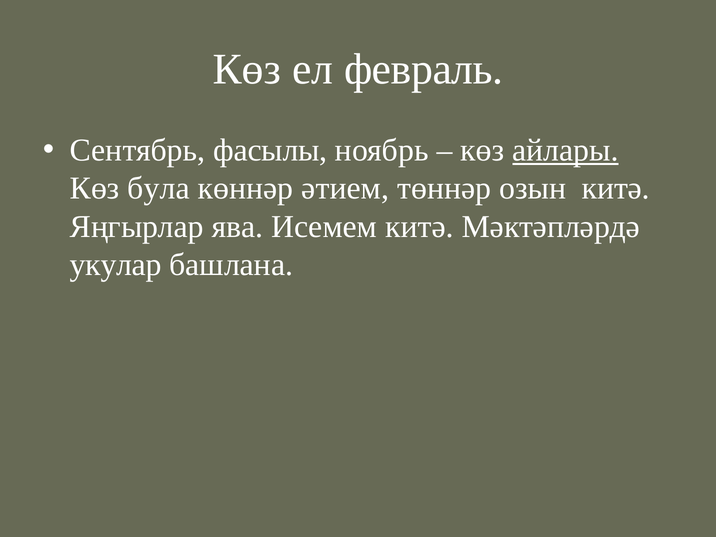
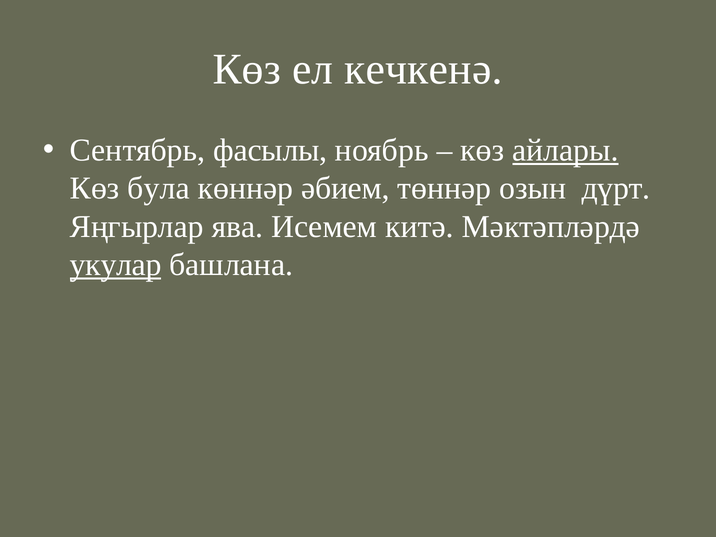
февраль: февраль -> кечкенә (423, 69)
әтием: әтием -> әбием (345, 188)
озын китә: китә -> дүрт (616, 188)
укулар underline: none -> present (116, 265)
